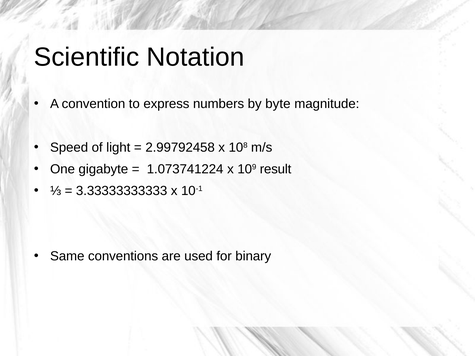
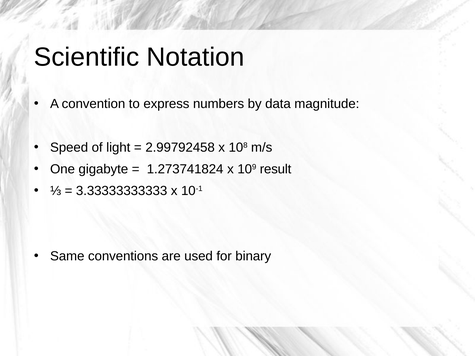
byte: byte -> data (278, 104)
1.073741224: 1.073741224 -> 1.273741824 (185, 169)
